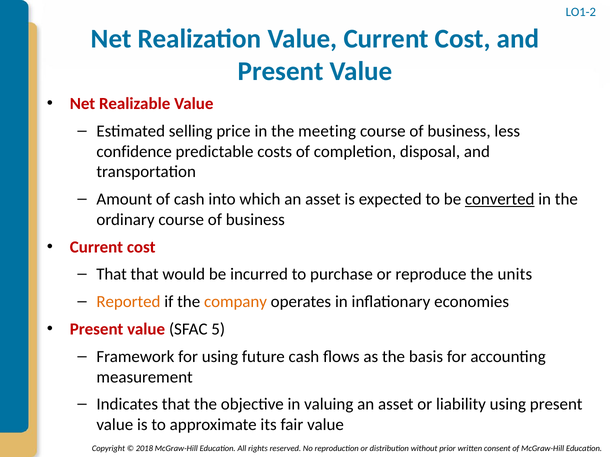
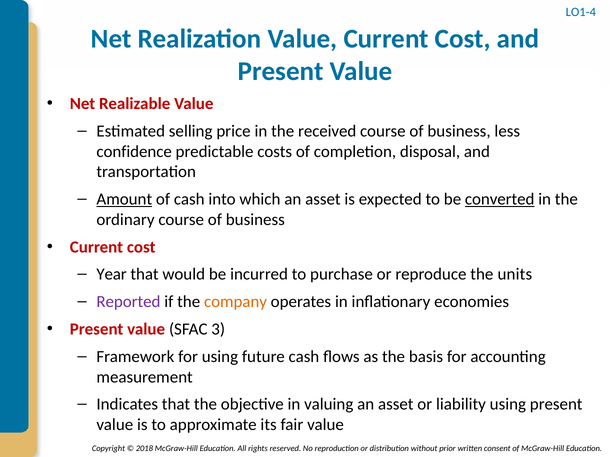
LO1-2: LO1-2 -> LO1-4 (581, 12)
meeting: meeting -> received (327, 131)
Amount underline: none -> present (124, 199)
That: That -> Year (112, 275)
Reported colour: orange -> purple (128, 302)
5: 5 -> 3 (218, 330)
